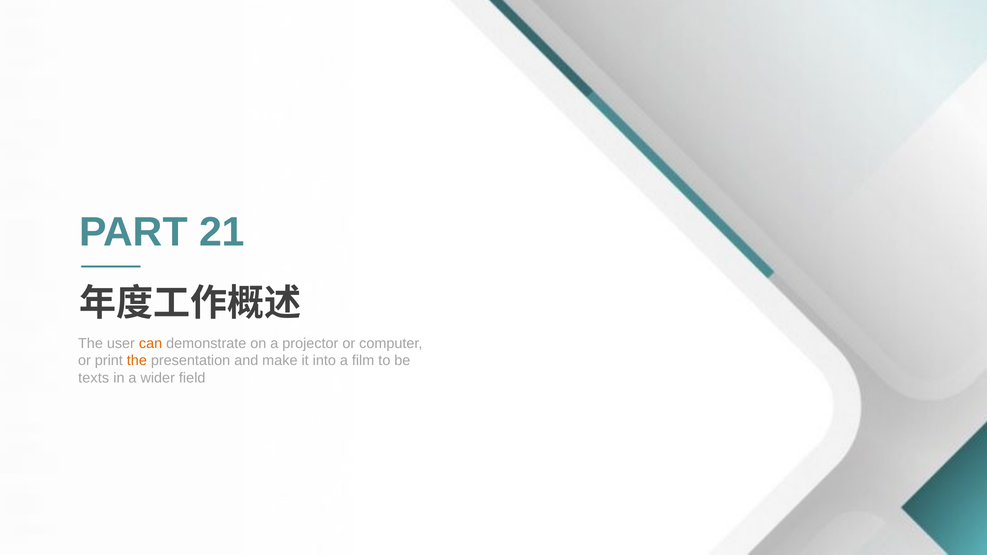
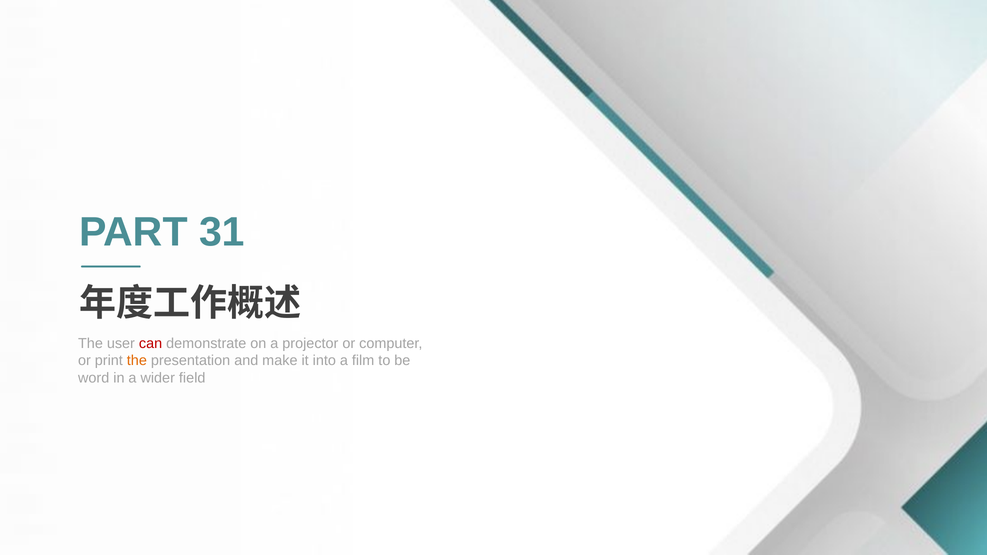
21: 21 -> 31 (222, 232)
can colour: orange -> red (151, 344)
texts: texts -> word (94, 378)
